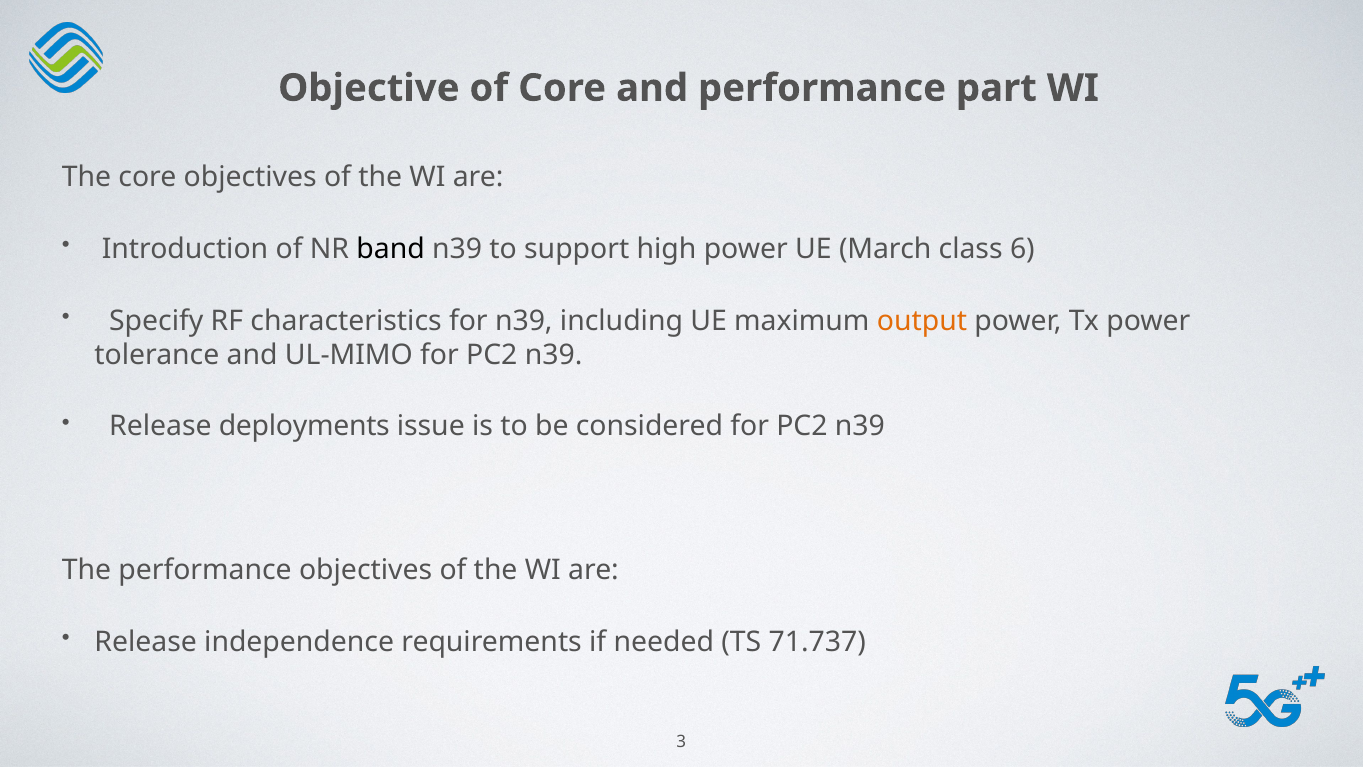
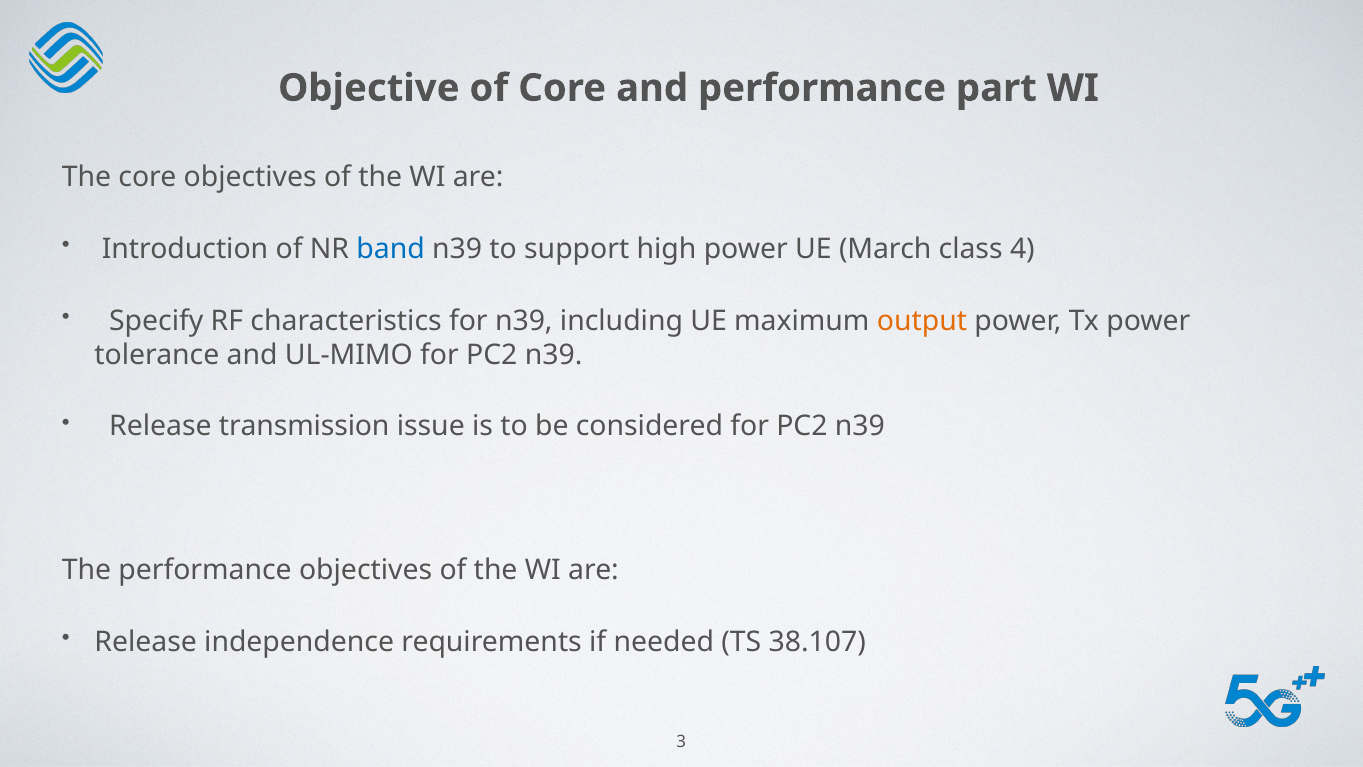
band colour: black -> blue (391, 249)
6: 6 -> 4 (1022, 249)
deployments: deployments -> transmission (304, 426)
71.737: 71.737 -> 38.107 (817, 641)
